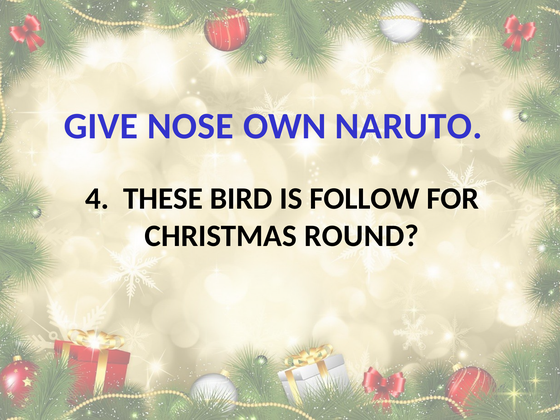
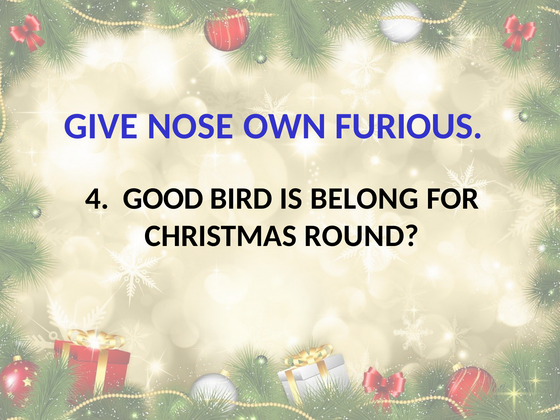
NARUTO: NARUTO -> FURIOUS (409, 126)
THESE: THESE -> GOOD (163, 199)
FOLLOW: FOLLOW -> BELONG (364, 199)
